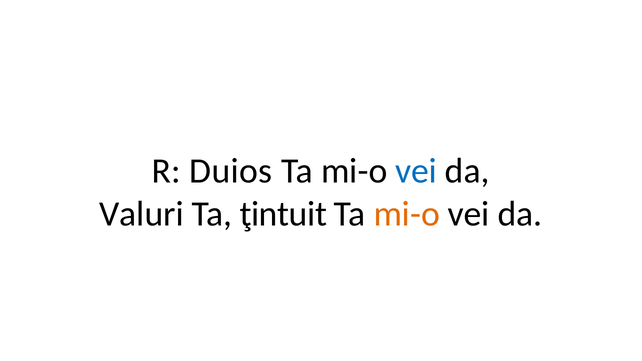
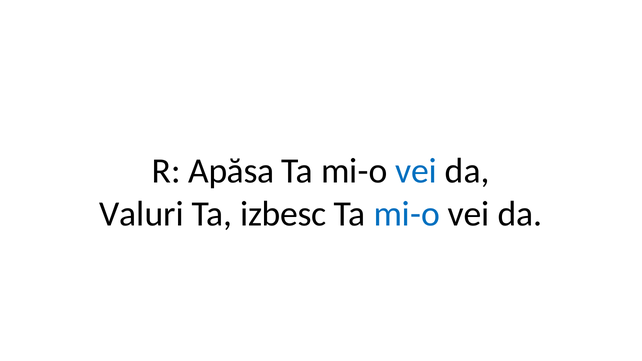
Duios: Duios -> Apăsa (231, 171)
ţintuit: ţintuit -> izbesc (283, 214)
mi-o colour: orange -> blue (407, 214)
